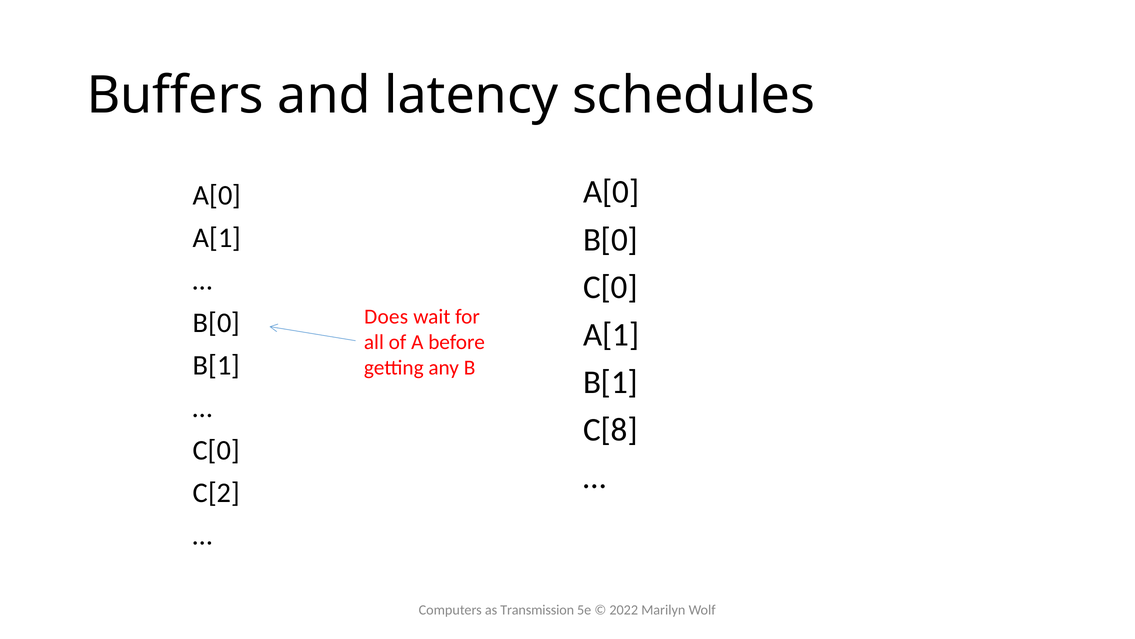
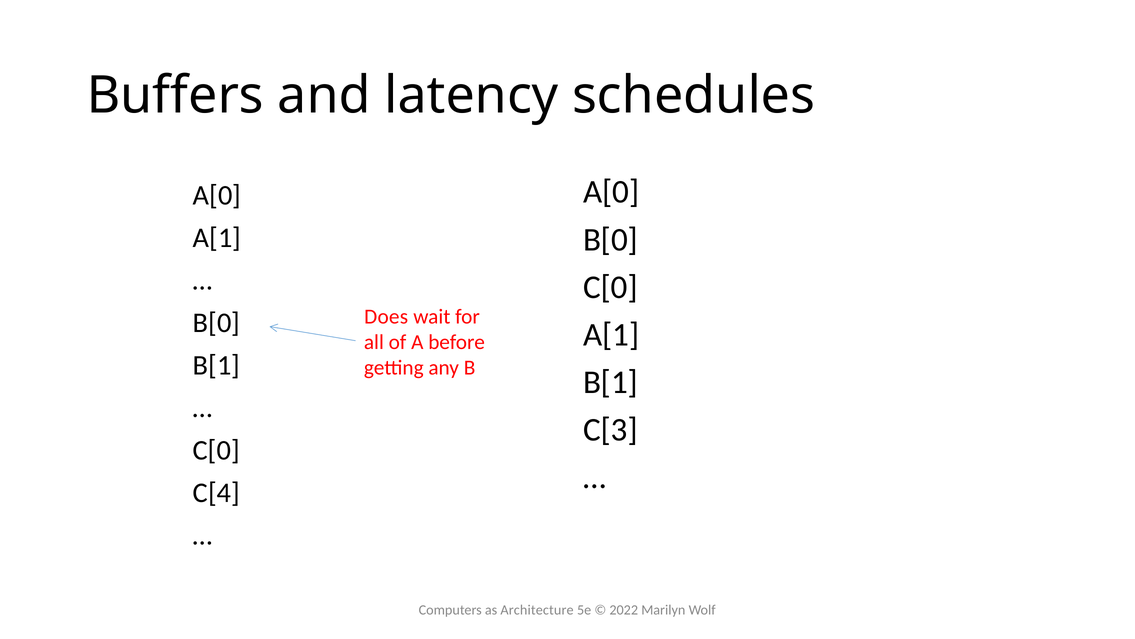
C[8: C[8 -> C[3 (610, 429)
C[2: C[2 -> C[4 (216, 492)
Transmission: Transmission -> Architecture (537, 610)
